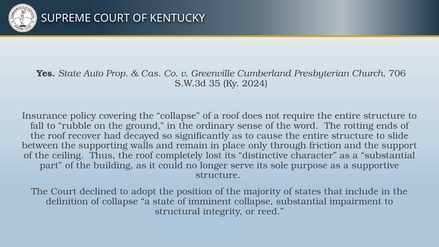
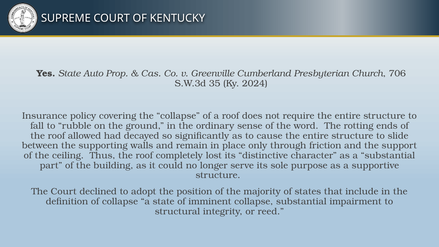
recover: recover -> allowed (84, 136)
